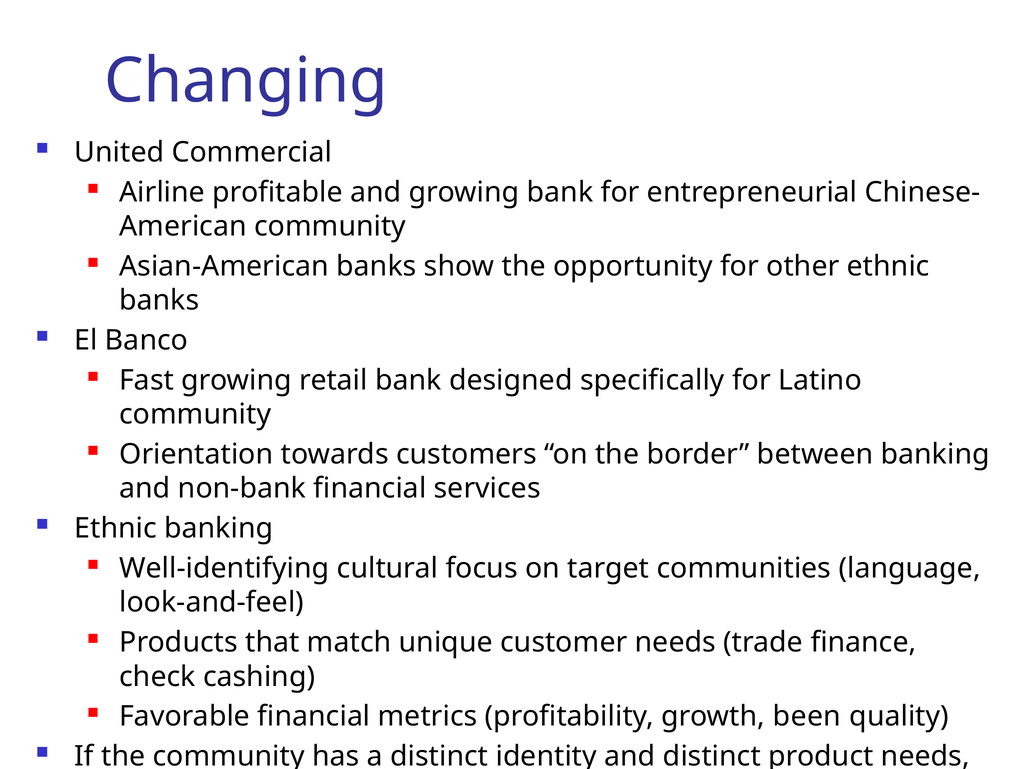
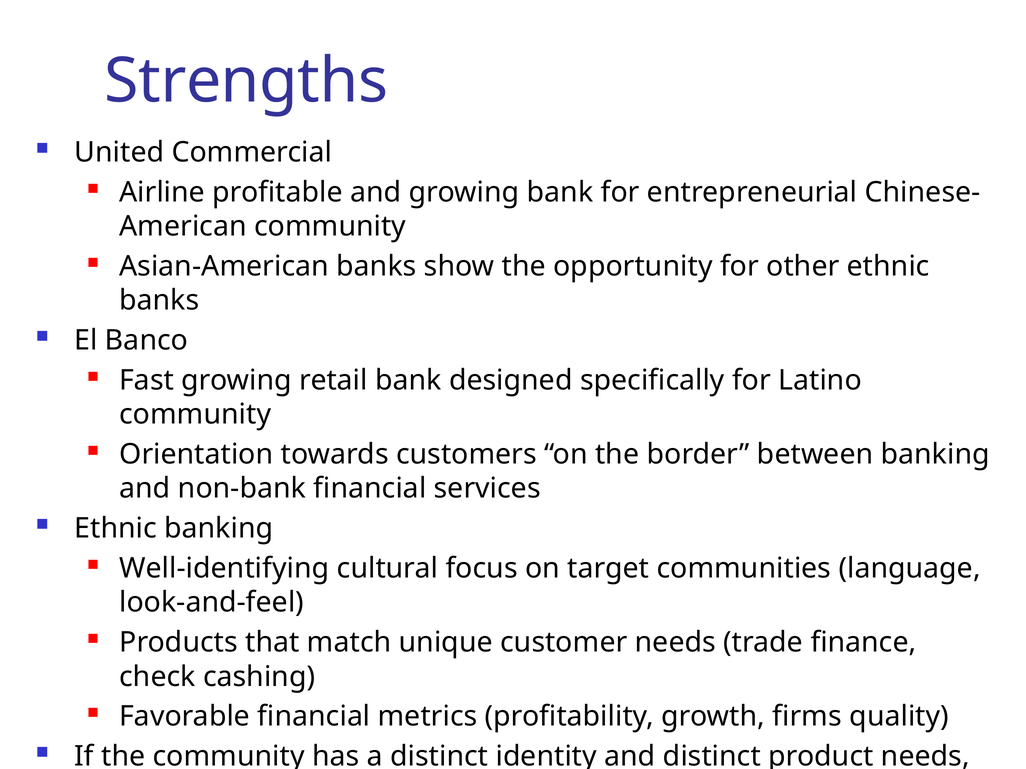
Changing: Changing -> Strengths (246, 81)
been: been -> firms (807, 717)
